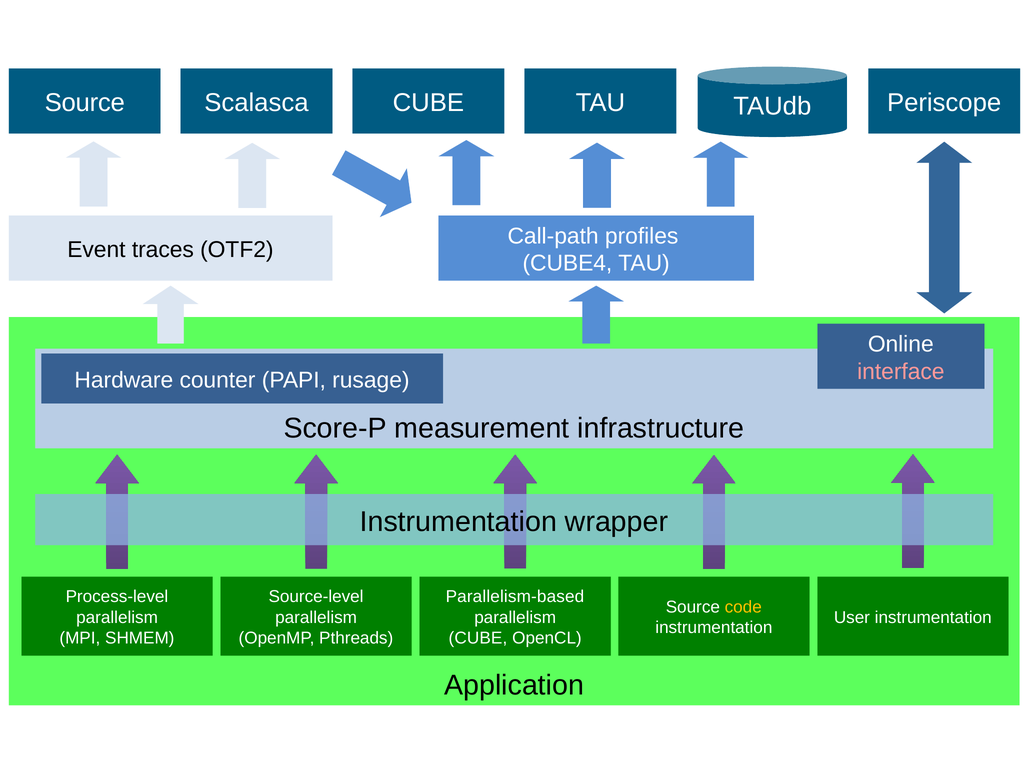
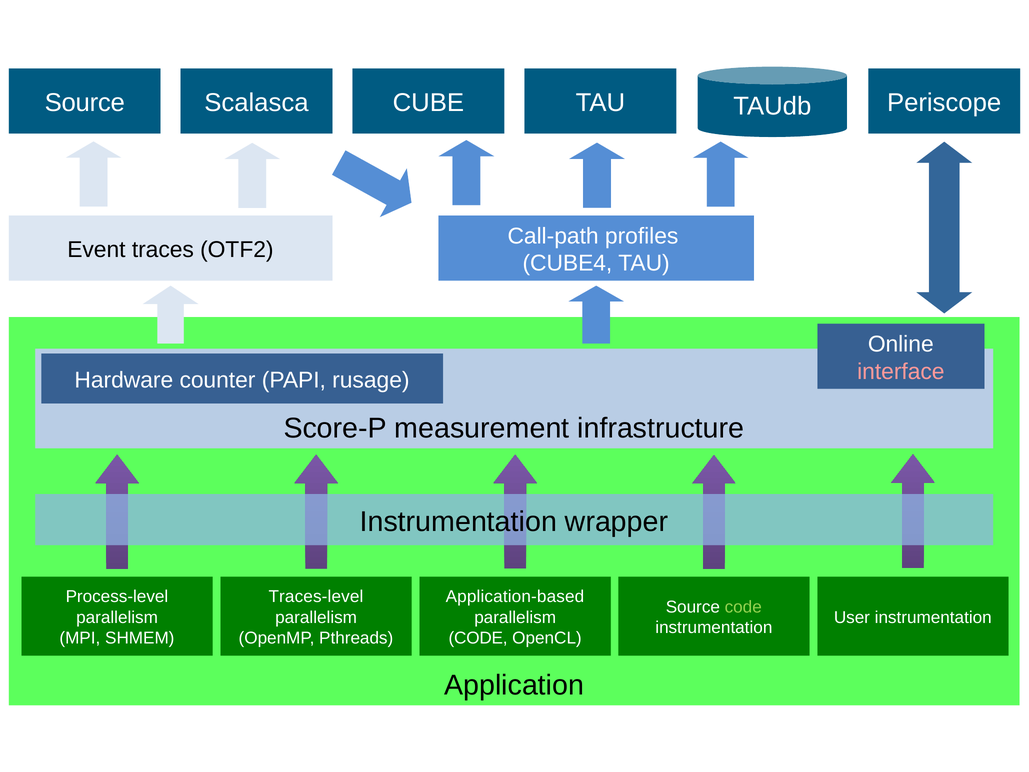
Source-level: Source-level -> Traces-level (316, 597)
Parallelism-based: Parallelism-based -> Application-based (515, 597)
code colour: yellow -> light green (743, 607)
CUBE: CUBE -> CODE (478, 638)
